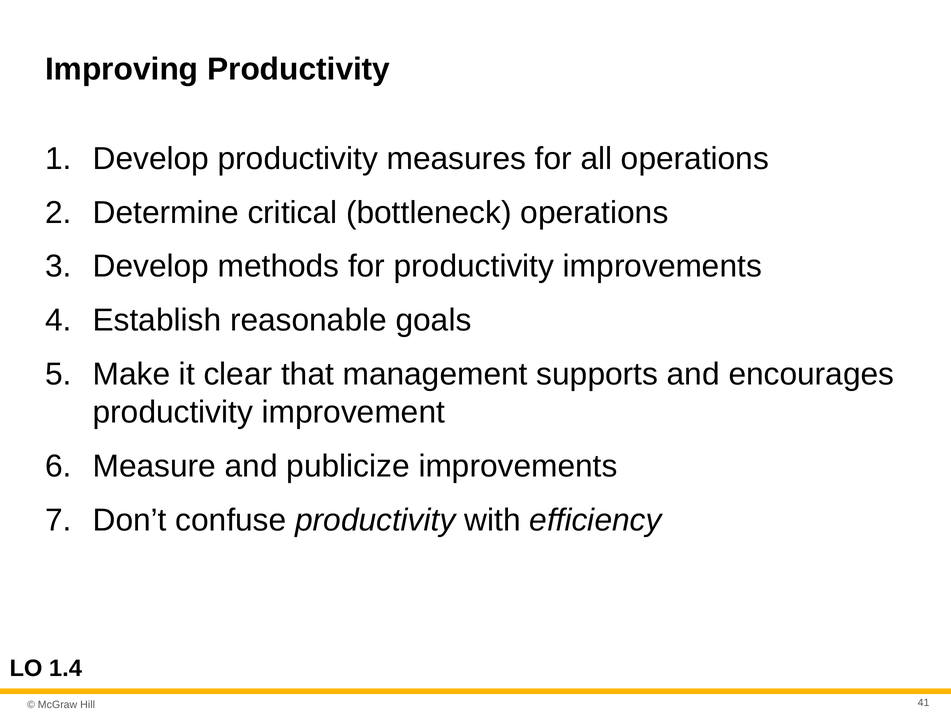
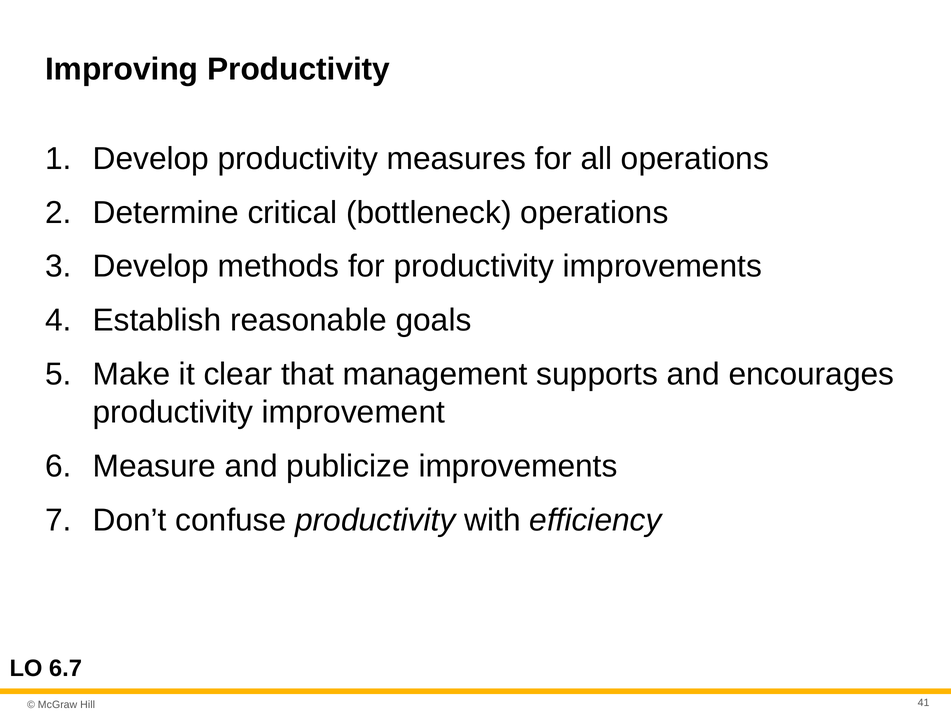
1.4: 1.4 -> 6.7 (65, 669)
